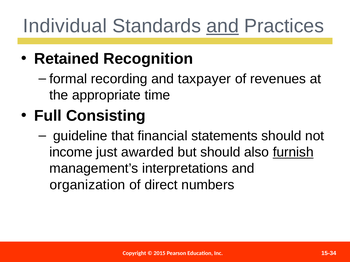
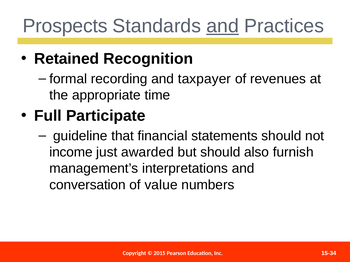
Individual: Individual -> Prospects (65, 26)
Consisting: Consisting -> Participate (106, 116)
furnish underline: present -> none (293, 152)
organization: organization -> conversation (88, 185)
direct: direct -> value (161, 185)
